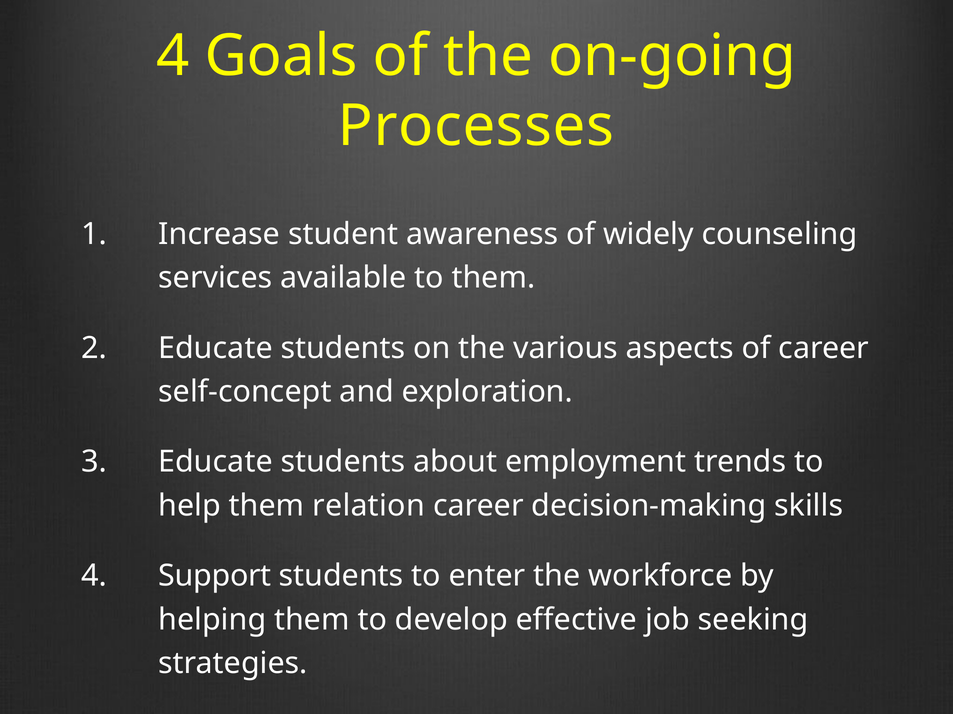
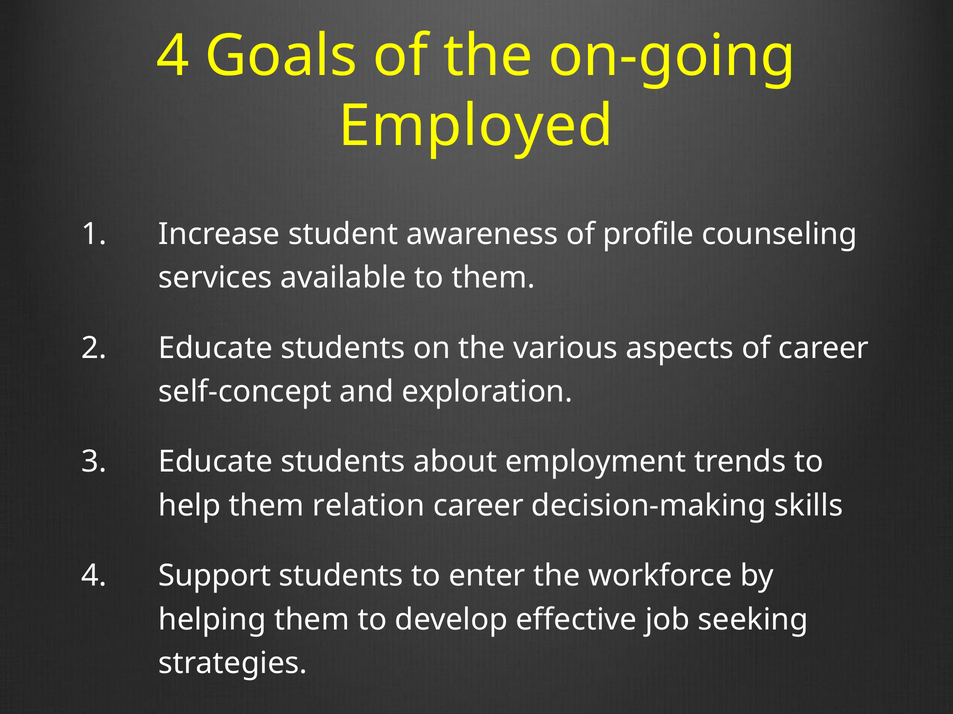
Processes: Processes -> Employed (476, 126)
widely: widely -> profile (649, 234)
